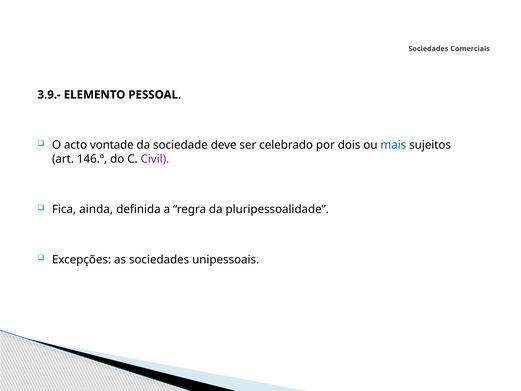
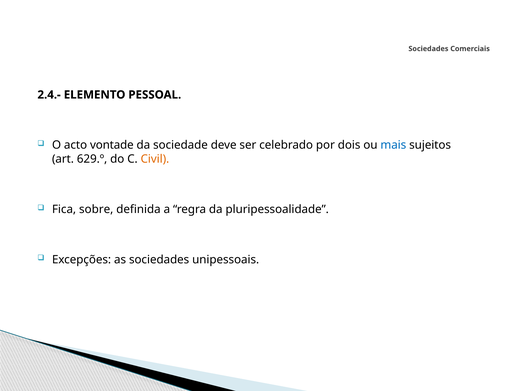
3.9.-: 3.9.- -> 2.4.- (49, 95)
146.º: 146.º -> 629.º (92, 159)
Civil colour: purple -> orange (155, 159)
ainda: ainda -> sobre (96, 209)
